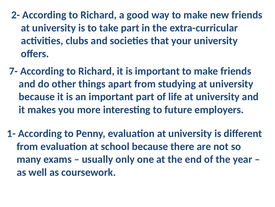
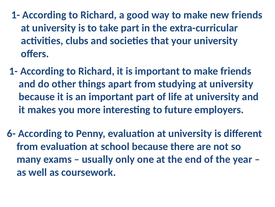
2-: 2- -> 1- (16, 15)
7-: 7- -> 1- (13, 71)
1-: 1- -> 6- (11, 133)
